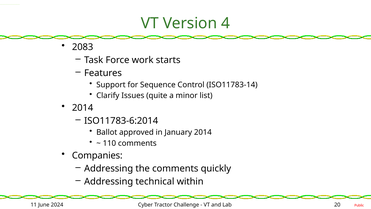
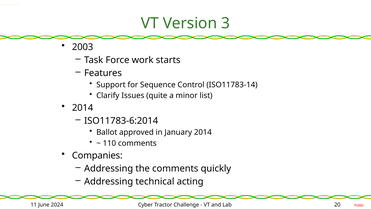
4: 4 -> 3 (226, 23)
2083: 2083 -> 2003 (83, 47)
within: within -> acting (190, 181)
